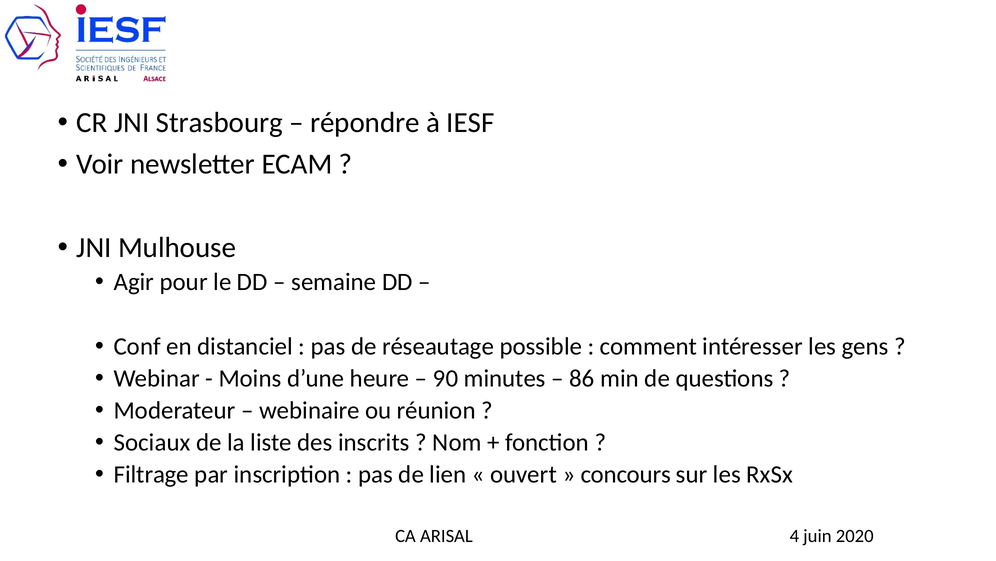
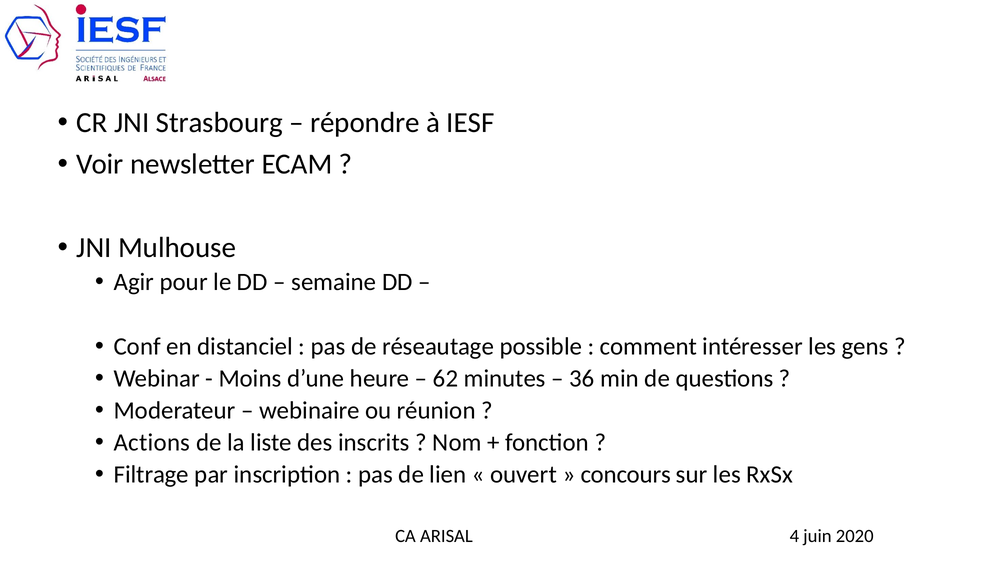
90: 90 -> 62 (446, 378)
86: 86 -> 36 (582, 378)
Sociaux: Sociaux -> Actions (152, 442)
